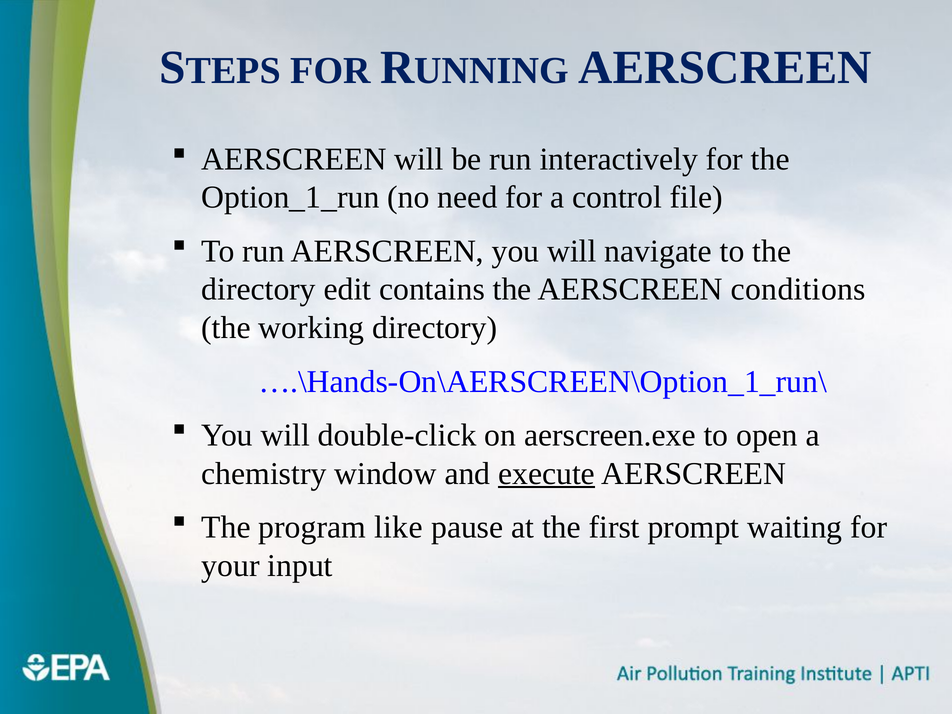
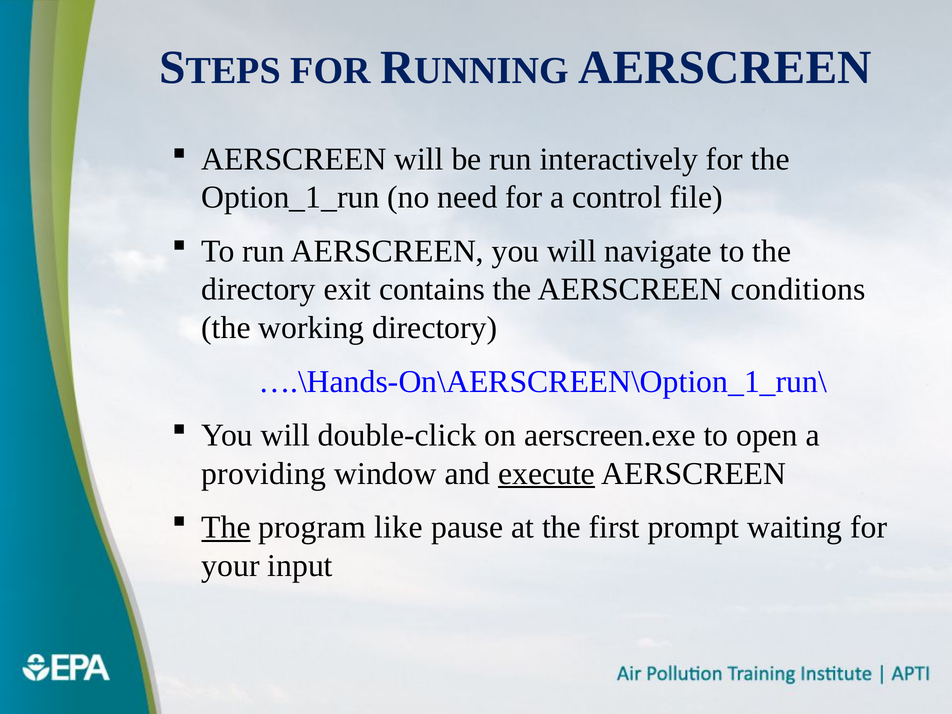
edit: edit -> exit (347, 290)
chemistry: chemistry -> providing (264, 474)
The underline: none -> present (226, 527)
